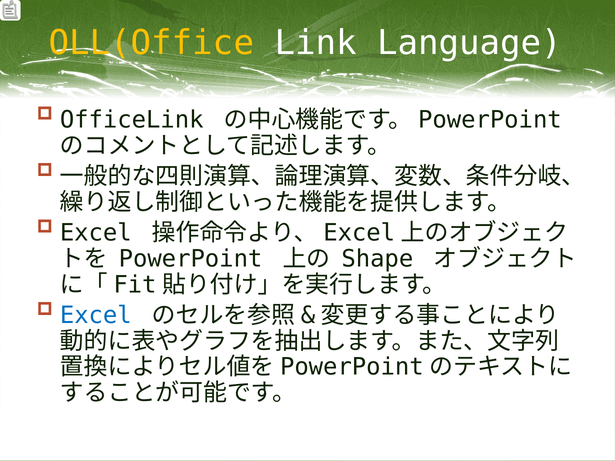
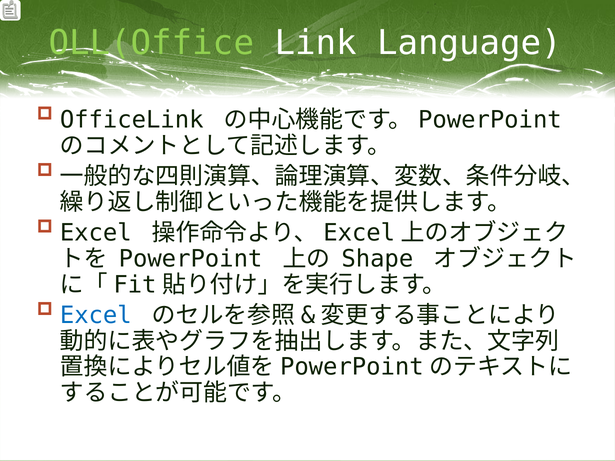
OLL(Office colour: yellow -> light green (151, 43)
